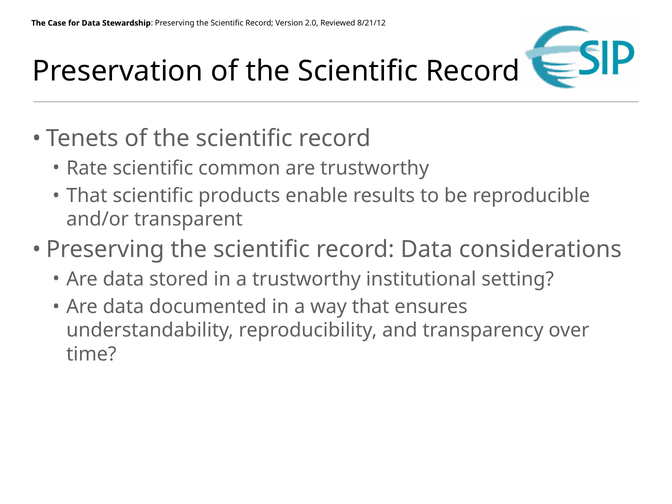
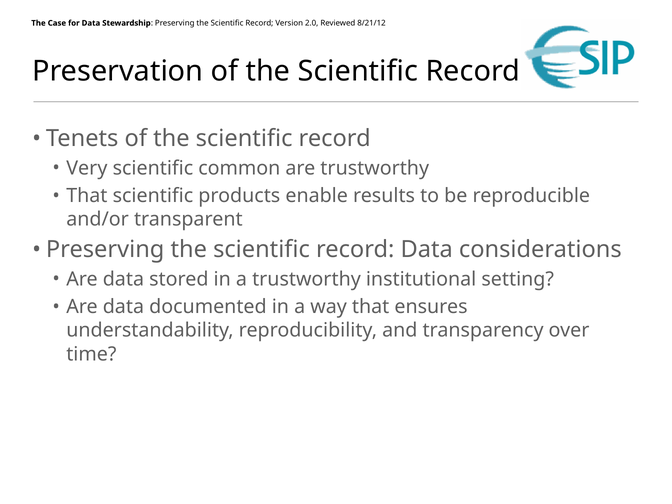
Rate: Rate -> Very (87, 168)
